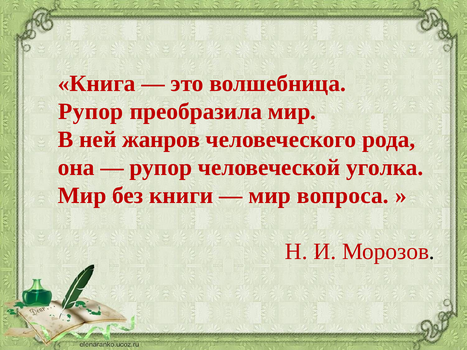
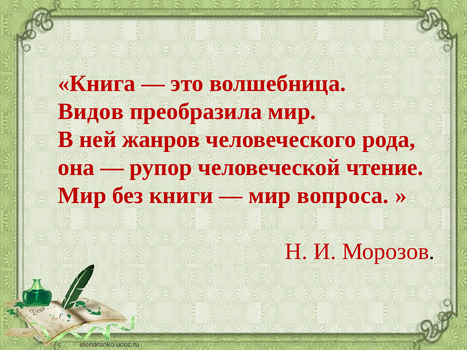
Рупор: Рупор -> Видов (91, 111)
уголка: уголка -> чтение (385, 168)
